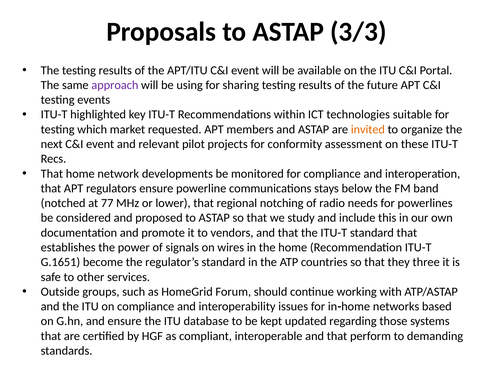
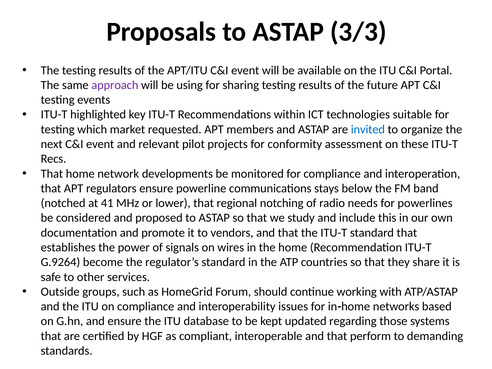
invited colour: orange -> blue (368, 129)
77: 77 -> 41 (107, 203)
G.1651: G.1651 -> G.9264 (60, 262)
three: three -> share (426, 262)
